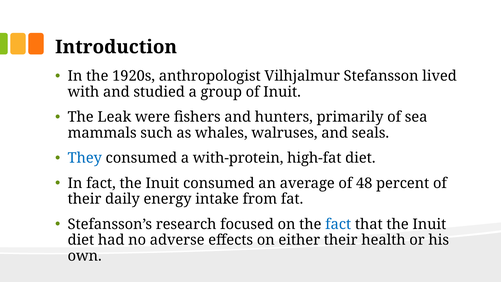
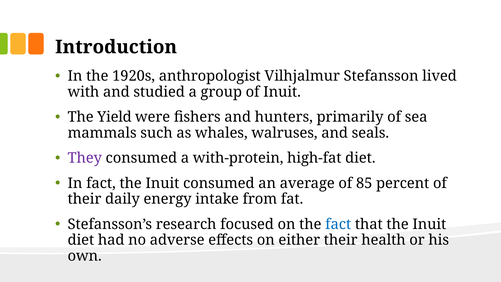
Leak: Leak -> Yield (114, 117)
They colour: blue -> purple (85, 158)
48: 48 -> 85 (364, 183)
